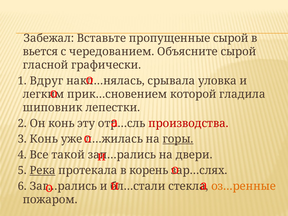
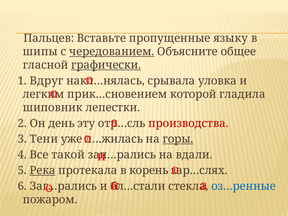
Забежал: Забежал -> Пальцев (49, 38)
пропущенные сырой: сырой -> языку (231, 38)
вьется: вьется -> шипы (40, 52)
чередованием underline: none -> present (112, 52)
Объясните сырой: сырой -> общее (238, 52)
графически underline: none -> present (106, 65)
Он конь: конь -> день (61, 123)
3 Конь: Конь -> Тени (44, 139)
двери: двери -> вдали (194, 155)
оз…ренные colour: orange -> blue (244, 186)
